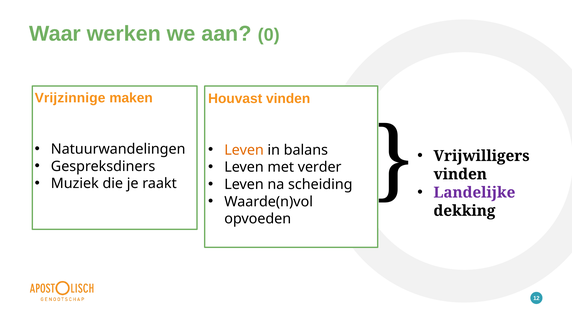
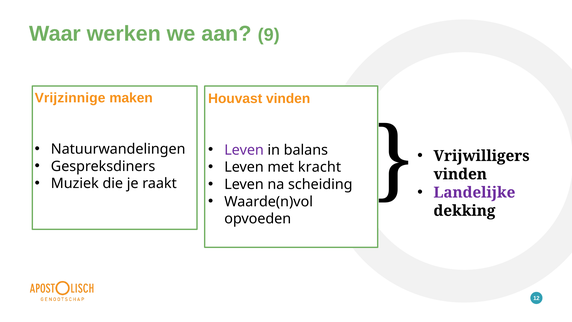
0: 0 -> 9 (269, 35)
Leven colour: orange -> purple (244, 150)
verder: verder -> kracht (320, 167)
